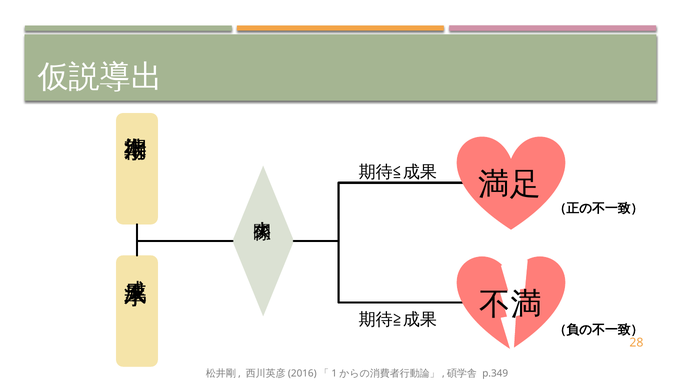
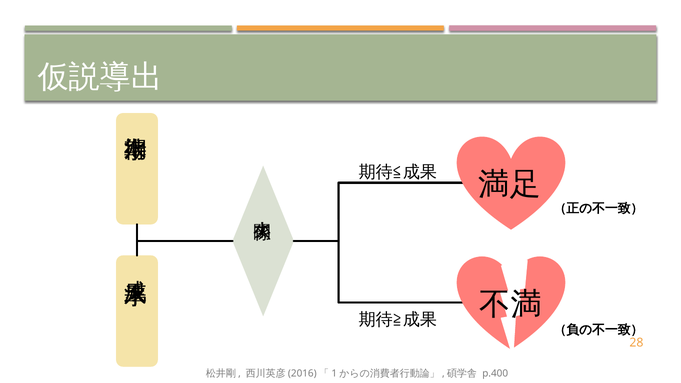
p.349: p.349 -> p.400 (495, 374)
